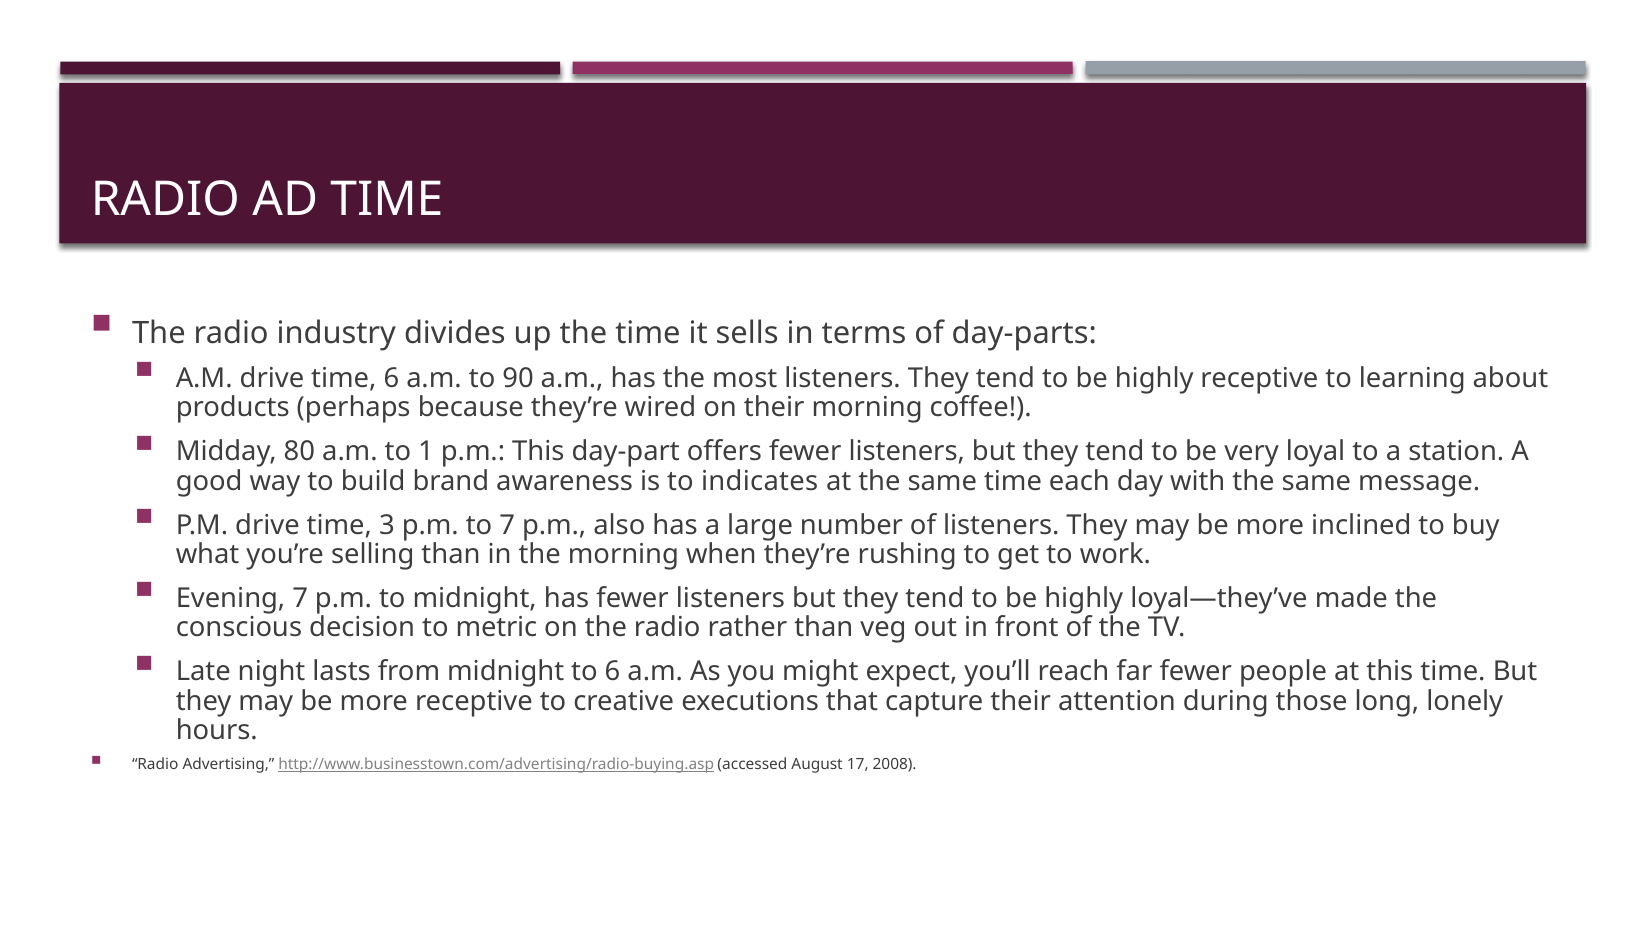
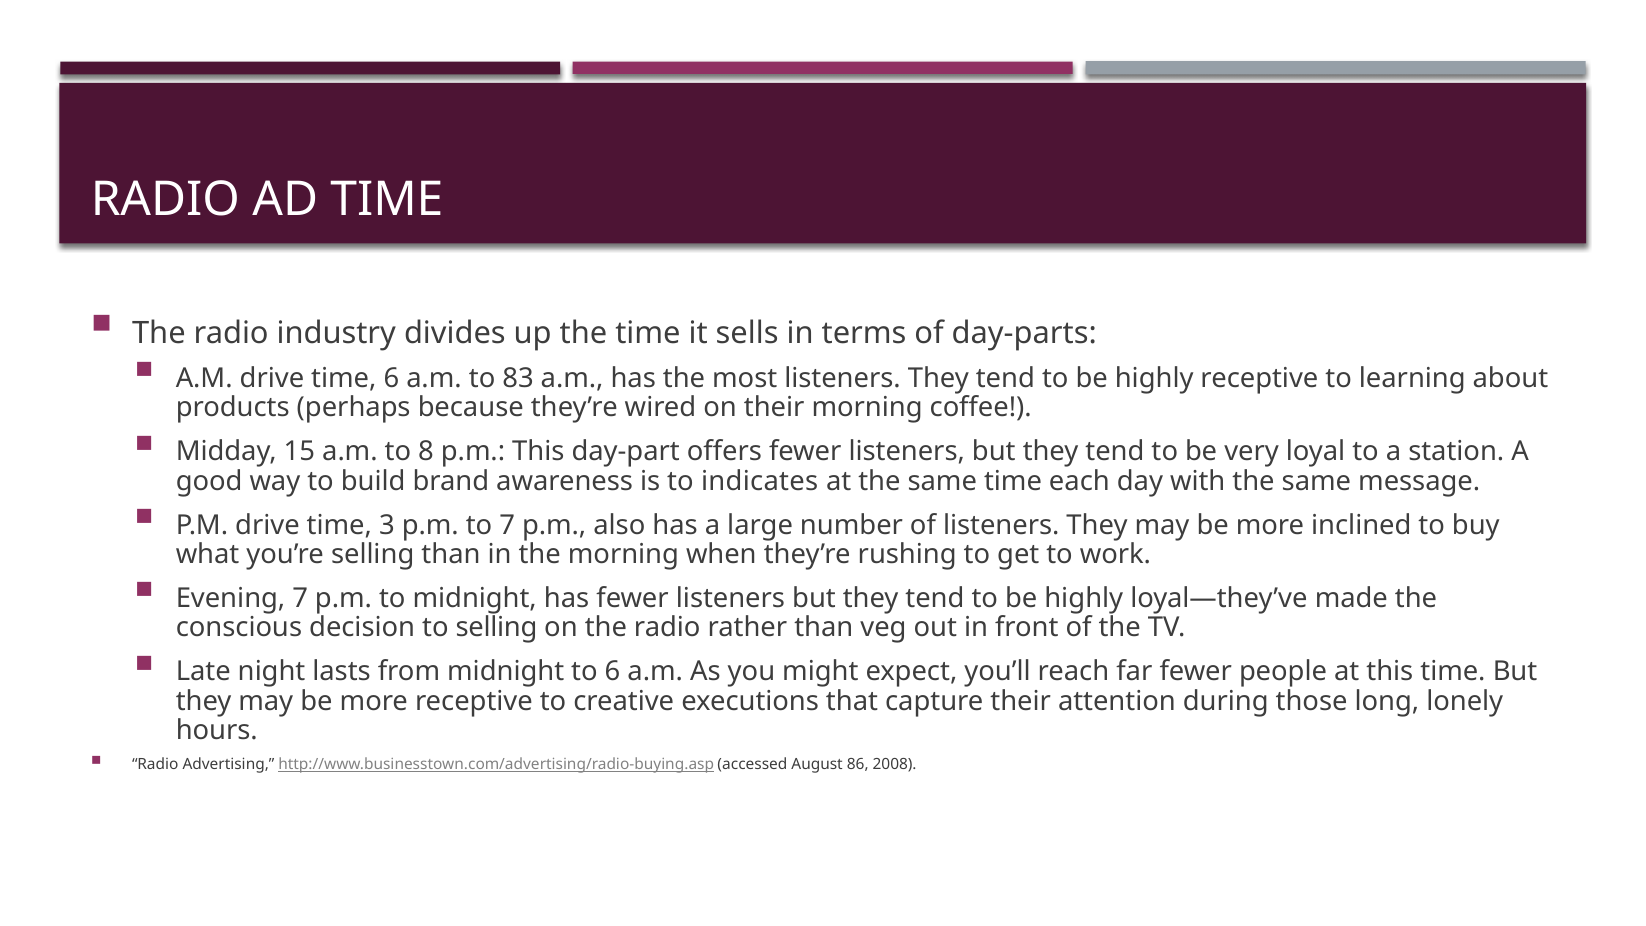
90: 90 -> 83 (518, 378)
80: 80 -> 15 (299, 452)
1: 1 -> 8 (426, 452)
to metric: metric -> selling (497, 628)
17: 17 -> 86 (858, 764)
